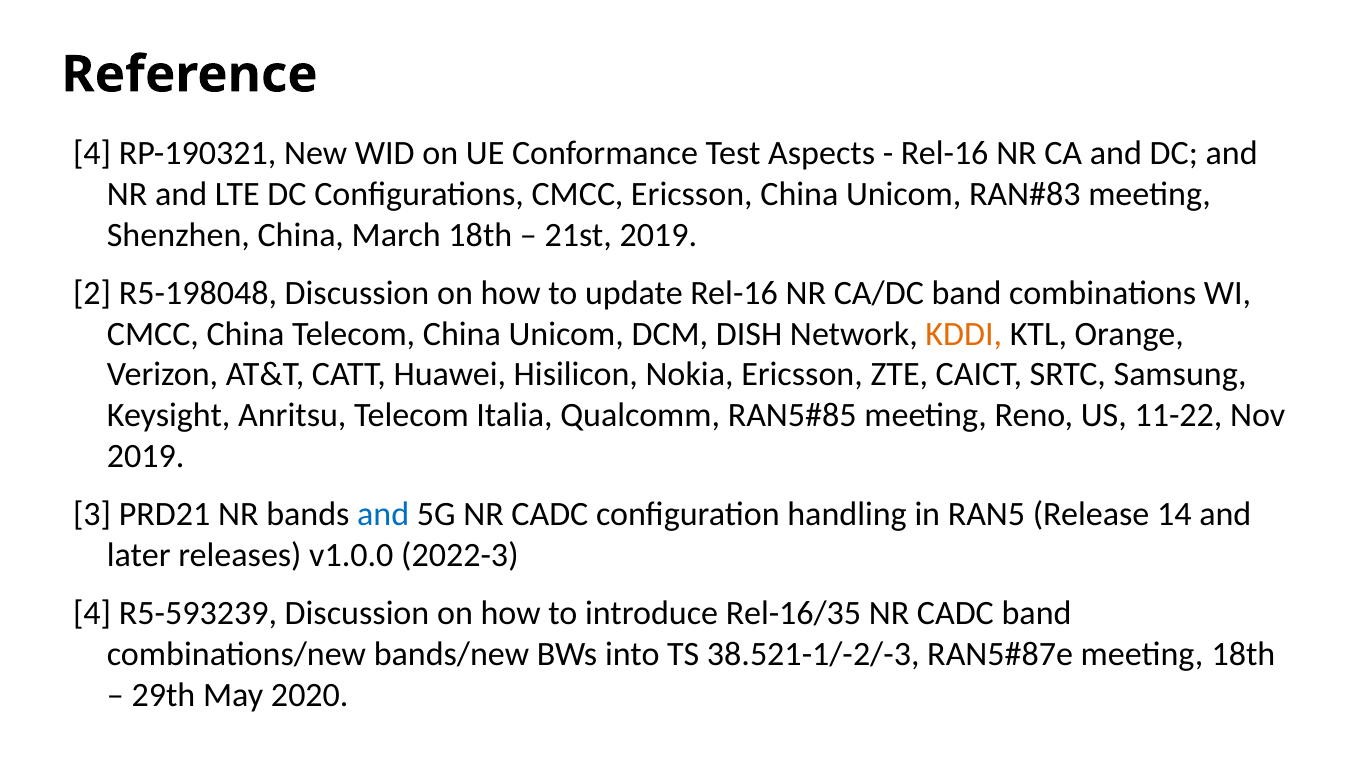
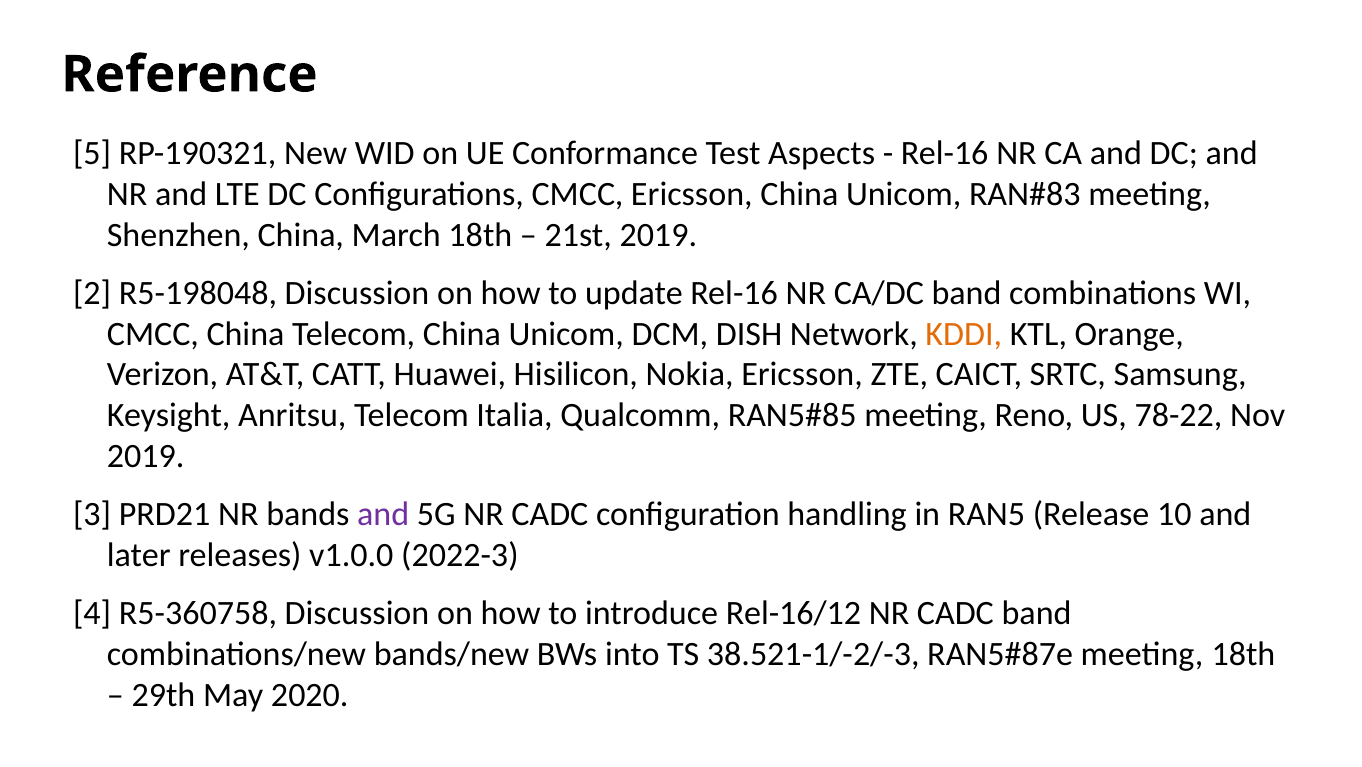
4: 4 -> 5 (92, 153)
11-22: 11-22 -> 78-22 (1179, 415)
and colour: blue -> purple (383, 514)
14: 14 -> 10 (1174, 514)
R5-593239: R5-593239 -> R5-360758 (198, 613)
Rel-16/35: Rel-16/35 -> Rel-16/12 (793, 613)
